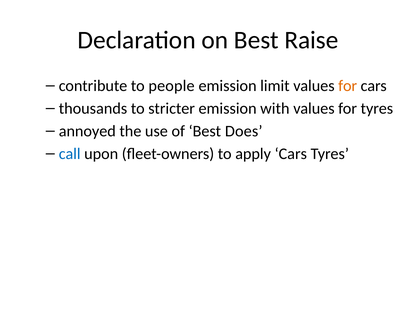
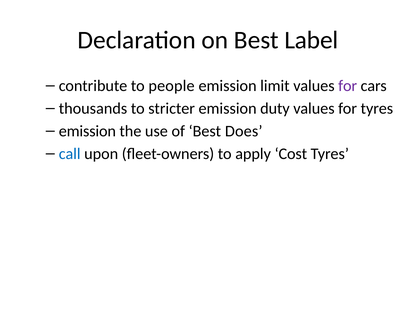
Raise: Raise -> Label (311, 40)
for colour: orange -> purple (348, 86)
with: with -> duty (275, 108)
annoyed: annoyed -> emission (87, 131)
apply Cars: Cars -> Cost (291, 154)
